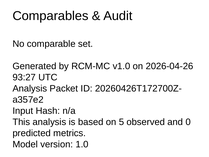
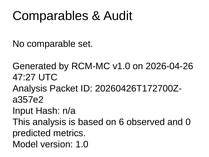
93:27: 93:27 -> 47:27 (24, 77)
5: 5 -> 6 (121, 122)
